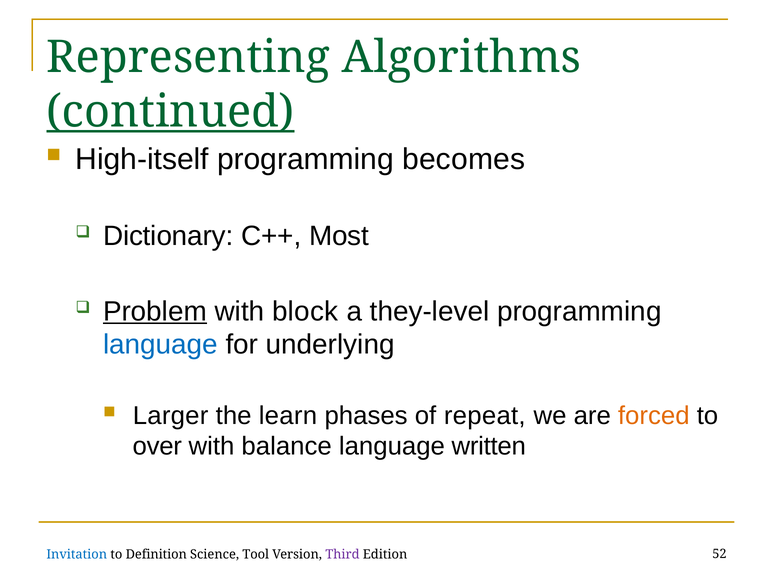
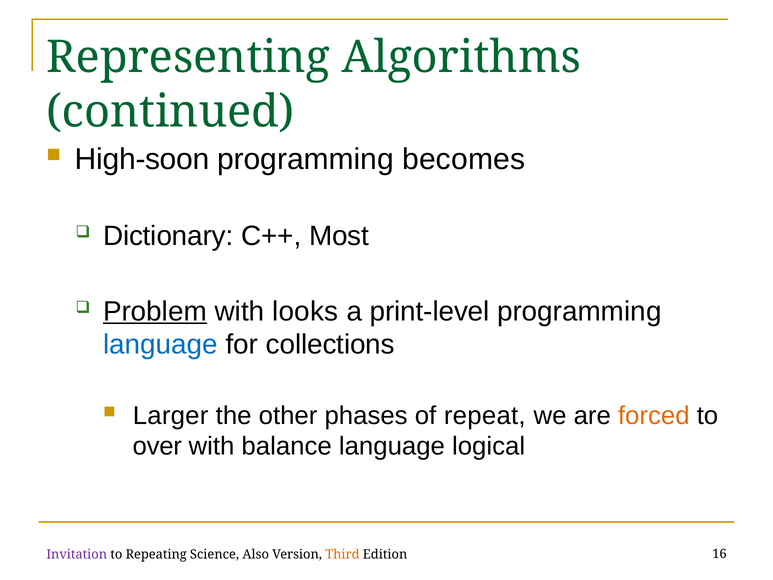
continued underline: present -> none (170, 112)
High-itself: High-itself -> High-soon (142, 159)
block: block -> looks (305, 311)
they-level: they-level -> print-level (430, 311)
underlying: underlying -> collections (330, 345)
learn: learn -> other (288, 415)
written: written -> logical (489, 446)
Invitation colour: blue -> purple (77, 554)
Definition: Definition -> Repeating (156, 554)
Tool: Tool -> Also (256, 554)
Third colour: purple -> orange (343, 554)
52: 52 -> 16 (719, 554)
